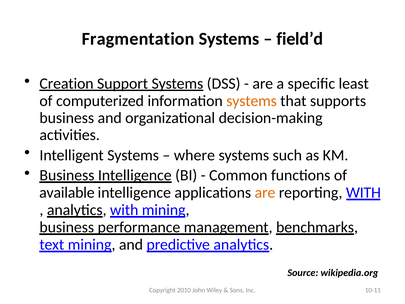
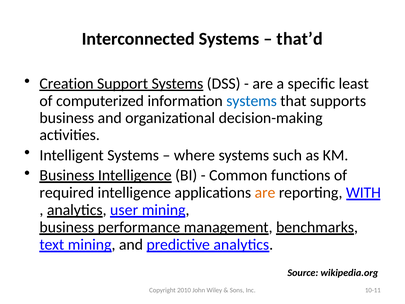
Fragmentation: Fragmentation -> Interconnected (138, 39)
field’d: field’d -> that’d (300, 39)
systems colour: orange -> blue (252, 101)
available: available -> required (67, 193)
analytics with: with -> user (124, 210)
